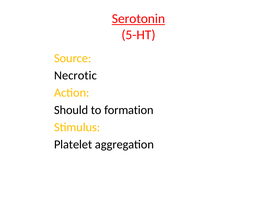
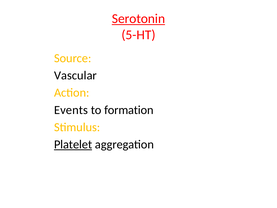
Necrotic: Necrotic -> Vascular (75, 75)
Should: Should -> Events (71, 110)
Platelet underline: none -> present (73, 144)
